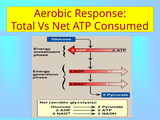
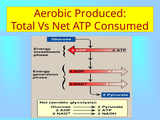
Response: Response -> Produced (100, 14)
